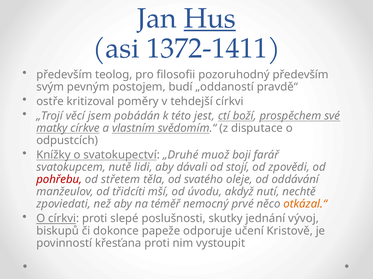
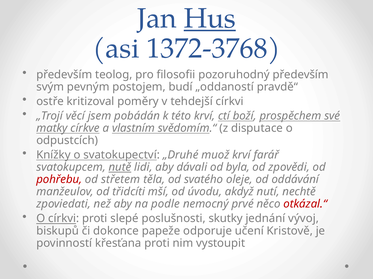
1372-1411: 1372-1411 -> 1372-3768 (213, 49)
této jest: jest -> krví (205, 116)
muož boji: boji -> krví (241, 155)
nutě underline: none -> present (120, 168)
stojí: stojí -> byla (238, 168)
téměř: téměř -> podle (165, 205)
otkázal.“ colour: orange -> red (305, 205)
